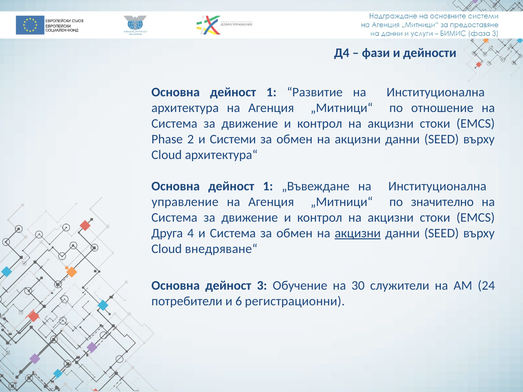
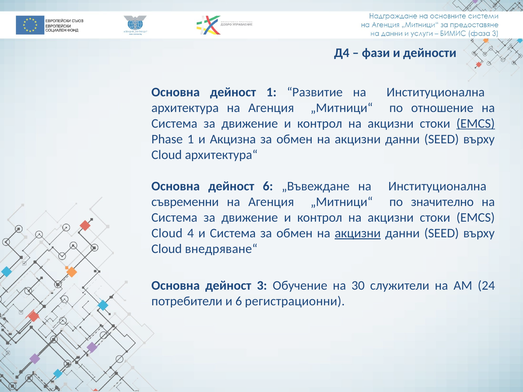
EMCS underline: none -> present (476, 124)
Phase 2: 2 -> 1 (191, 139)
Системи: Системи -> Акцизна (233, 139)
1: 1 -> 6 (268, 186)
управление: управление -> съвременни (185, 202)
Друга: Друга -> Cloud (167, 233)
